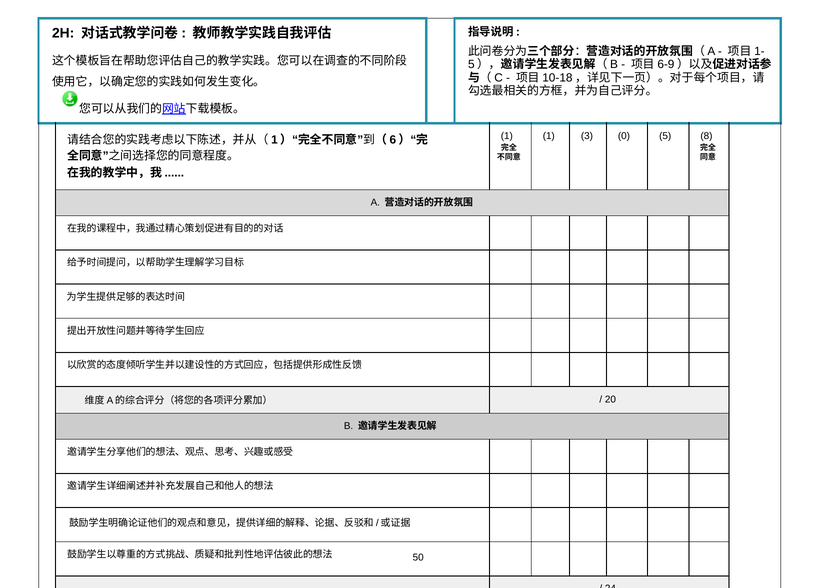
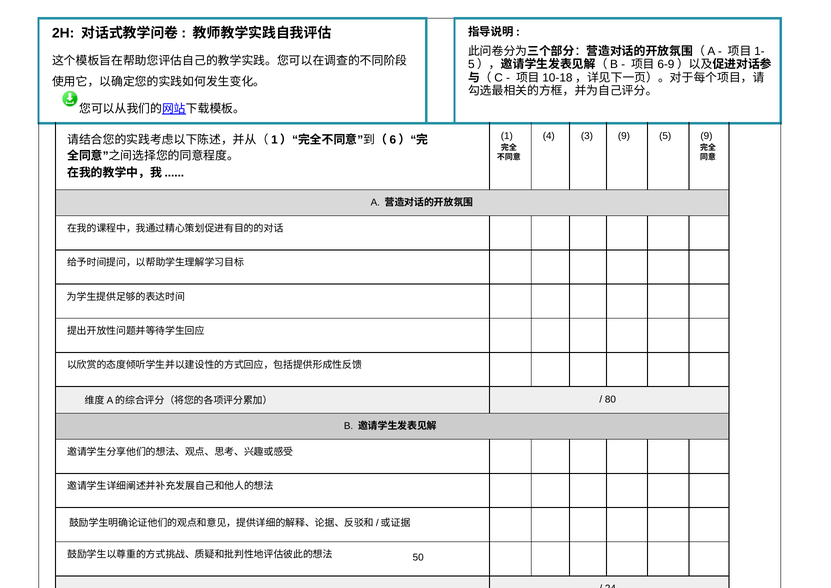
1 1: 1 -> 4 (549, 136)
3 0: 0 -> 9 (624, 136)
5 8: 8 -> 9 (706, 136)
20: 20 -> 80 (610, 399)
